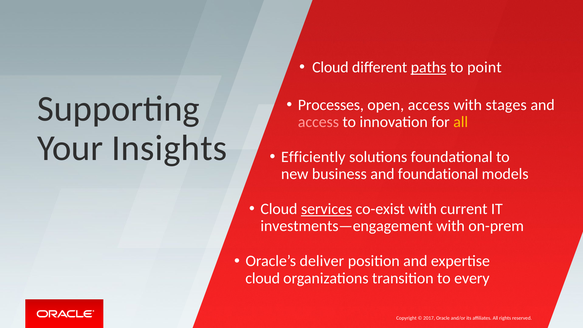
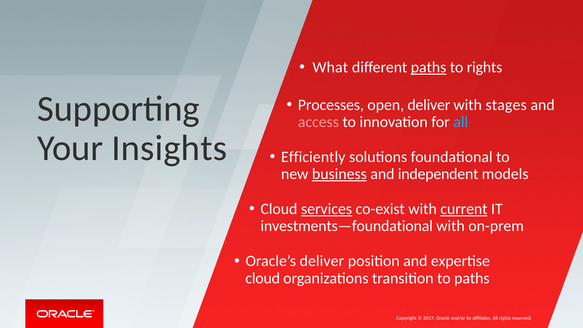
Cloud: Cloud -> What (330, 67)
to point: point -> rights (485, 67)
open access: access -> deliver (429, 105)
all colour: yellow -> light blue (461, 122)
business underline: none -> present (339, 174)
and foundational: foundational -> independent (438, 174)
current underline: none -> present (464, 209)
investments—engagement: investments—engagement -> investments—foundational (347, 226)
to every: every -> paths (472, 278)
